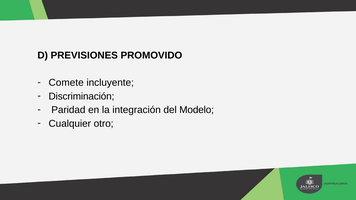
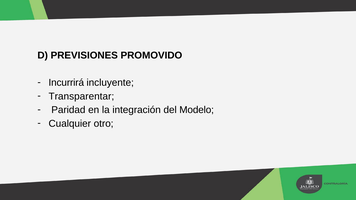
Comete: Comete -> Incurrirá (66, 83)
Discriminación: Discriminación -> Transparentar (81, 96)
